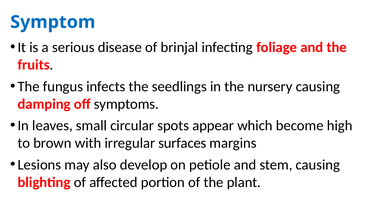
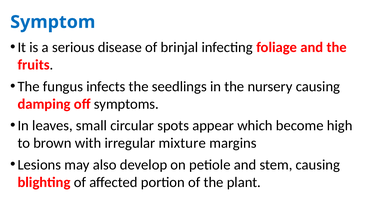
surfaces: surfaces -> mixture (182, 143)
